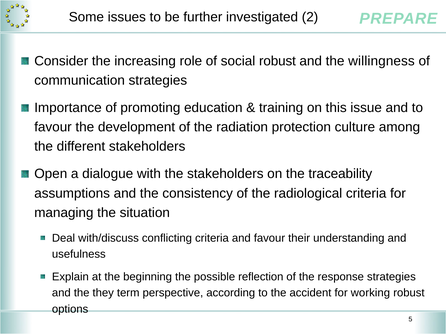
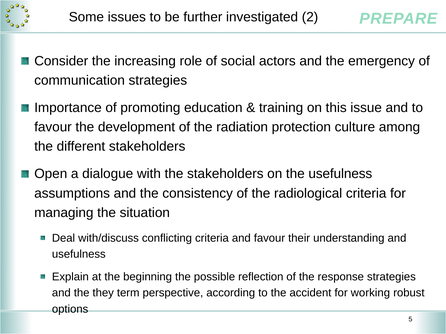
social robust: robust -> actors (277, 61)
willingness: willingness -> emergency (382, 61)
the traceability: traceability -> usefulness (340, 174)
